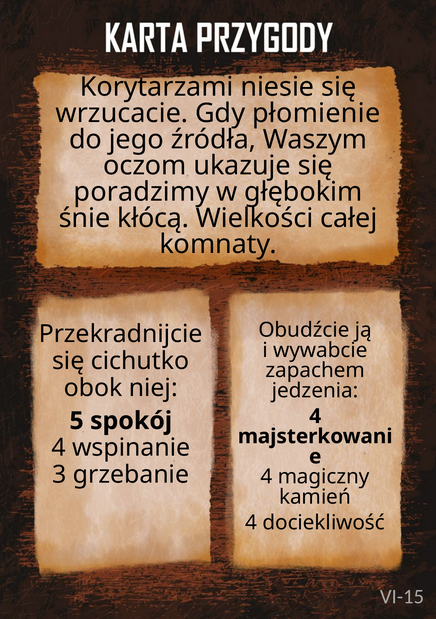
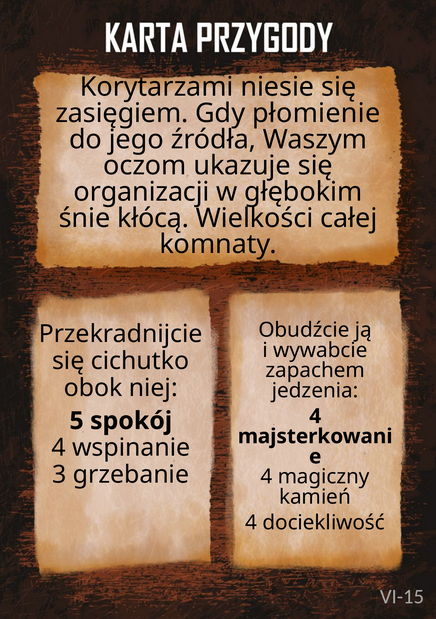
wrzucacie: wrzucacie -> zasięgiem (122, 113)
poradzimy: poradzimy -> organizacji (142, 192)
